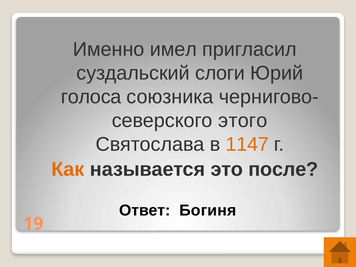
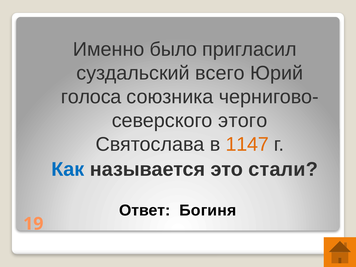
имел: имел -> было (173, 49)
слоги: слоги -> всего (220, 73)
Как colour: orange -> blue (68, 169)
после: после -> стали (283, 169)
